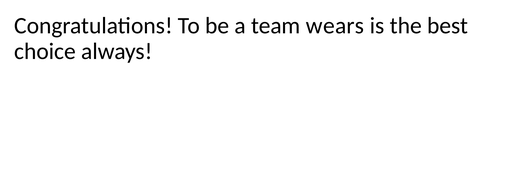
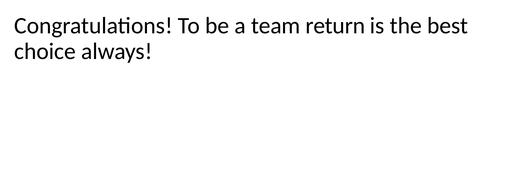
wears: wears -> return (335, 26)
